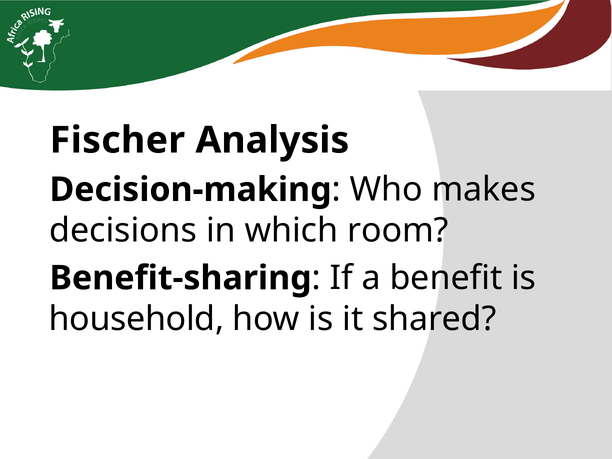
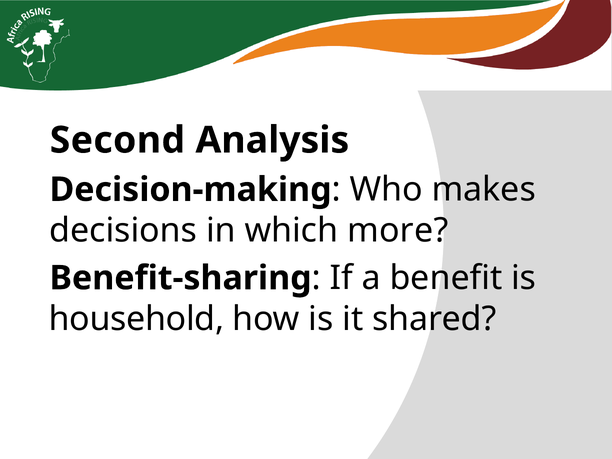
Fischer: Fischer -> Second (117, 140)
room: room -> more (398, 230)
